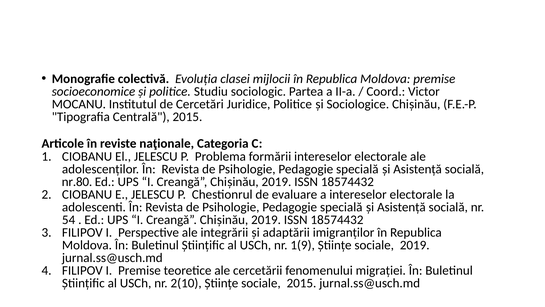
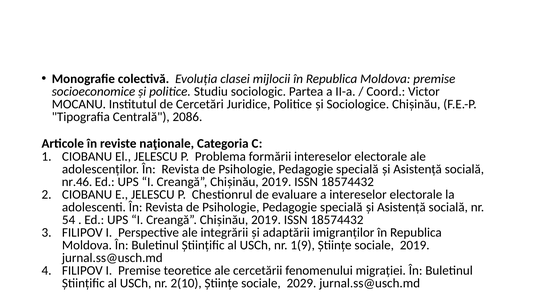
Centrală 2015: 2015 -> 2086 (187, 117)
nr.80: nr.80 -> nr.46 (77, 181)
sociale 2015: 2015 -> 2029 (301, 283)
